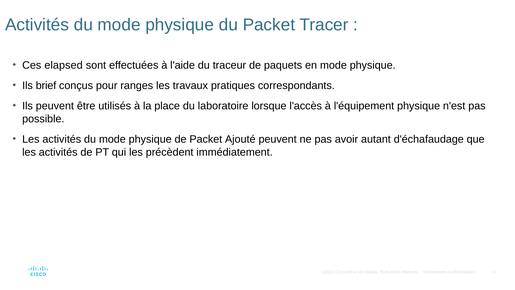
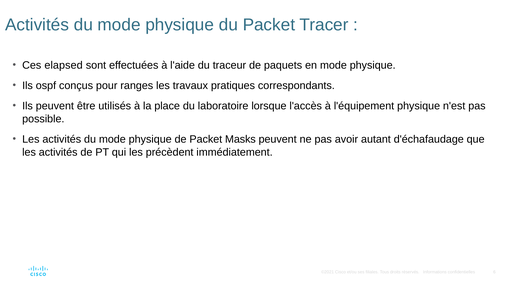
brief: brief -> ospf (46, 85)
Ajouté: Ajouté -> Masks (240, 139)
